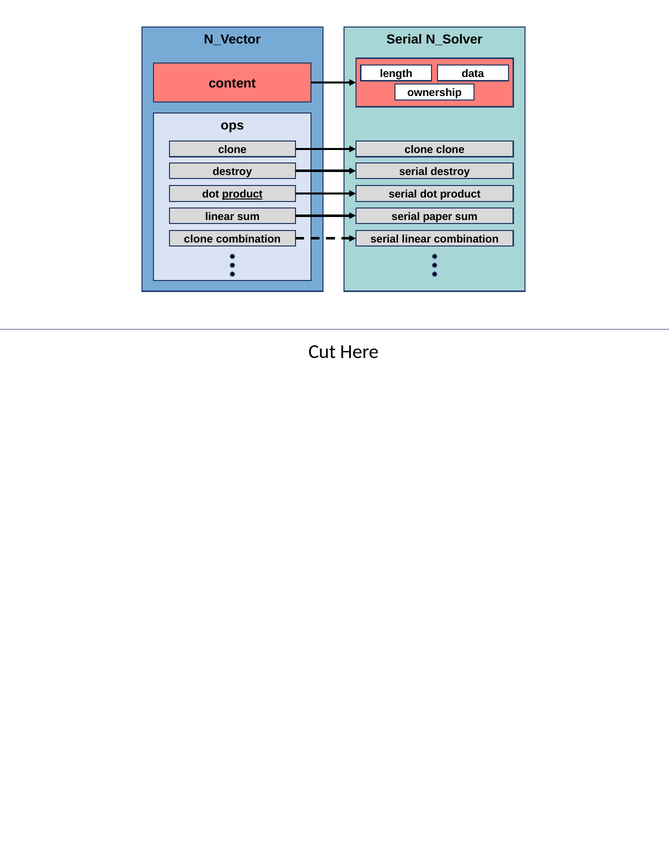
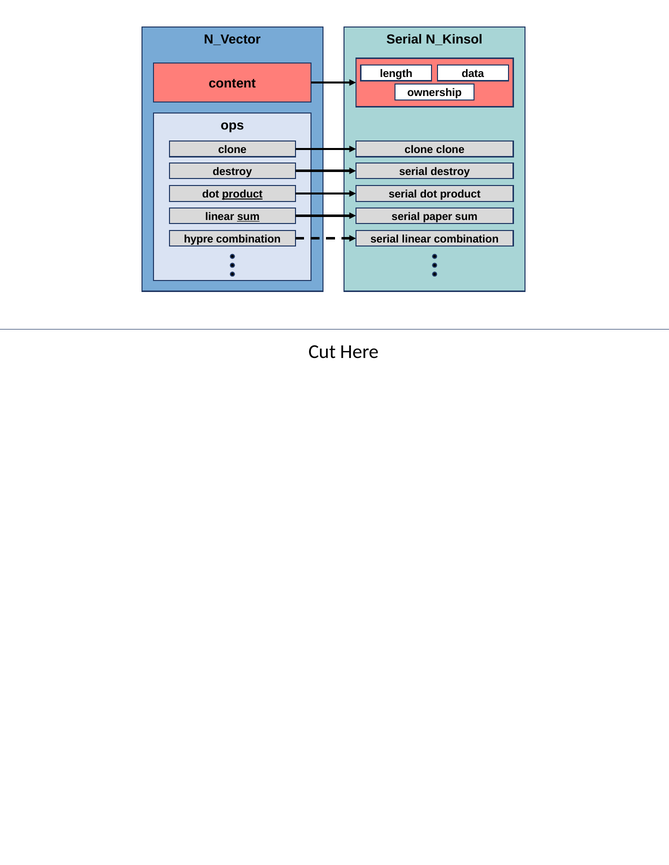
N_Solver: N_Solver -> N_Kinsol (454, 40)
sum underline: none -> present (248, 217)
clone: clone -> hypre (199, 239)
